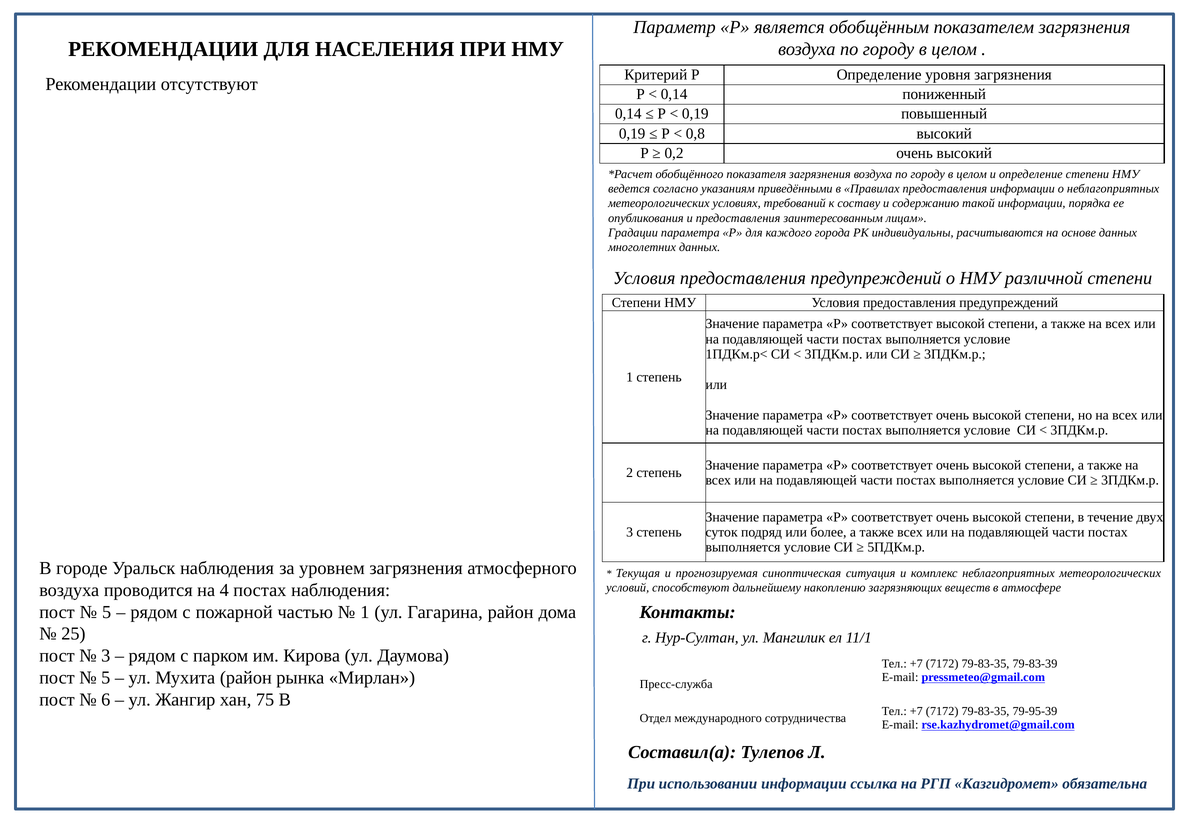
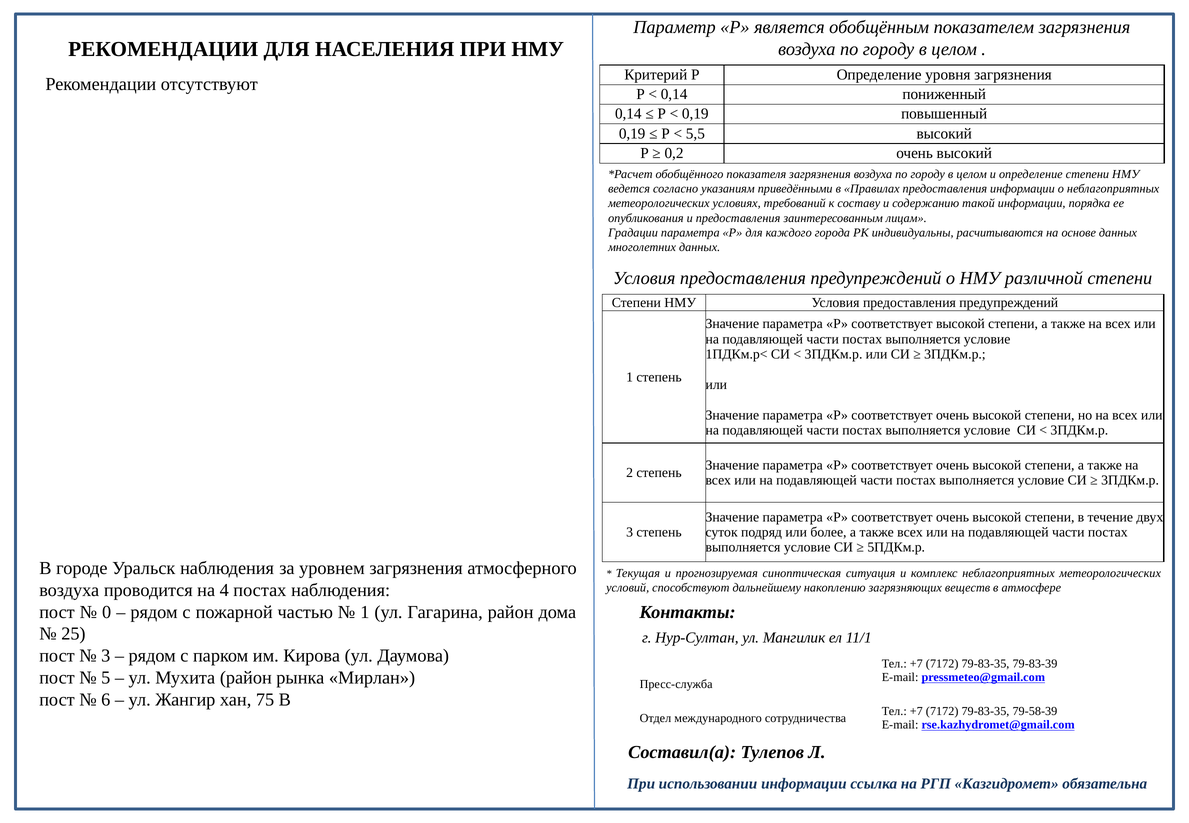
0,8: 0,8 -> 5,5 (695, 134)
5: 5 -> 0 (107, 612)
79-95-39: 79-95-39 -> 79-58-39 (1035, 711)
